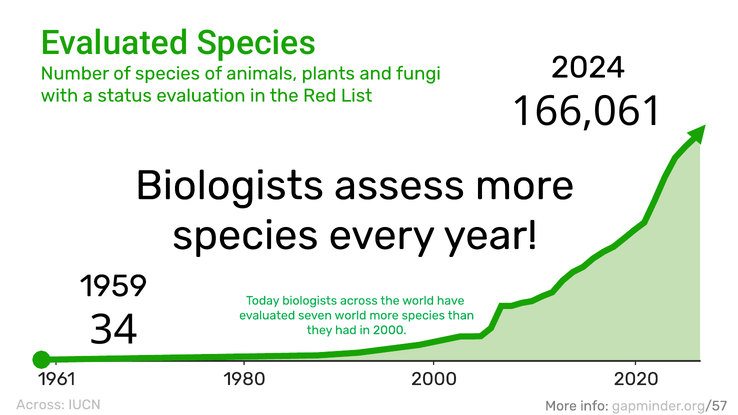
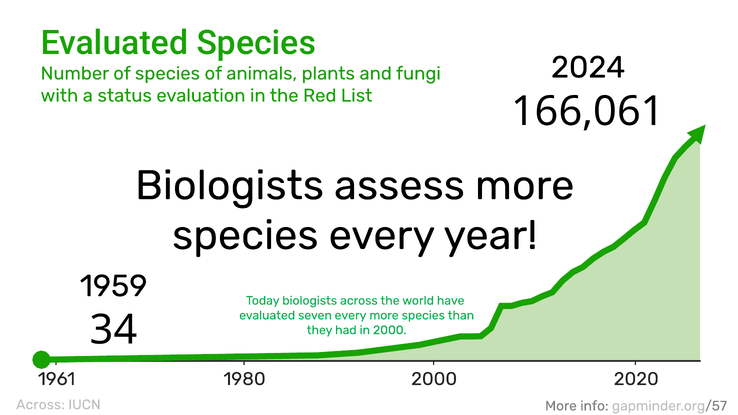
seven world: world -> every (350, 315)
